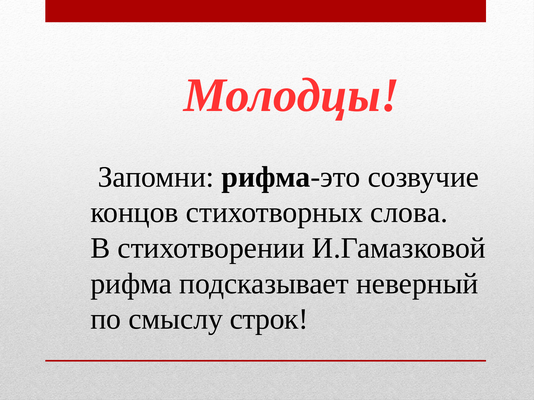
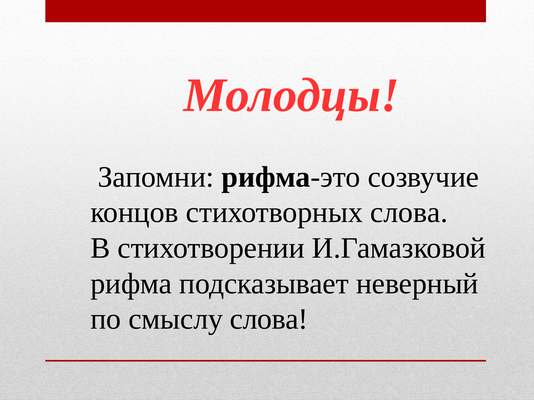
смыслу строк: строк -> слова (269, 320)
